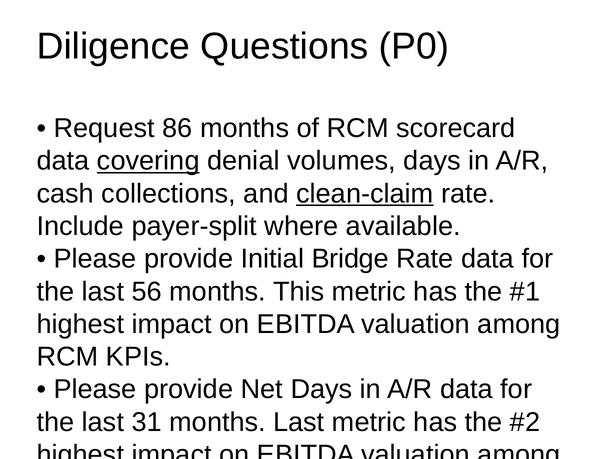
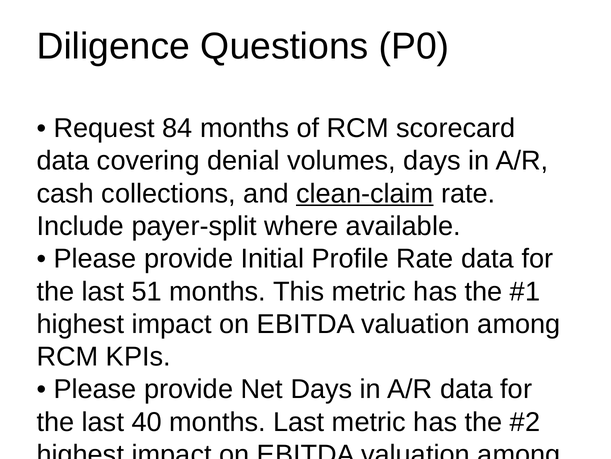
86: 86 -> 84 (177, 128)
covering underline: present -> none (148, 161)
Bridge: Bridge -> Profile (350, 259)
56: 56 -> 51 (147, 291)
31: 31 -> 40 (147, 421)
